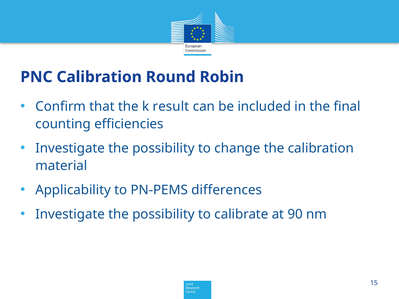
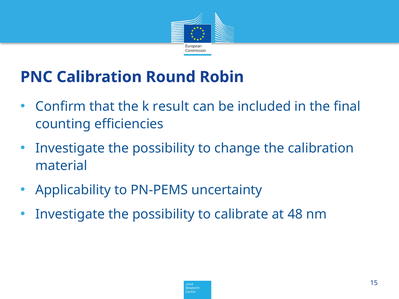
differences: differences -> uncertainty (227, 190)
90: 90 -> 48 (295, 214)
